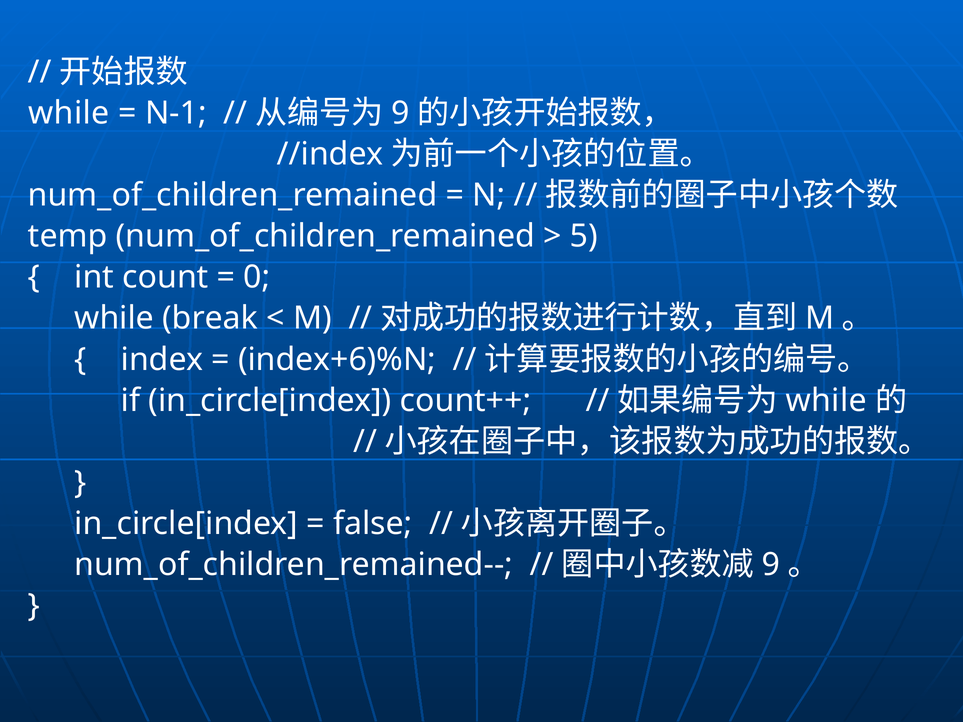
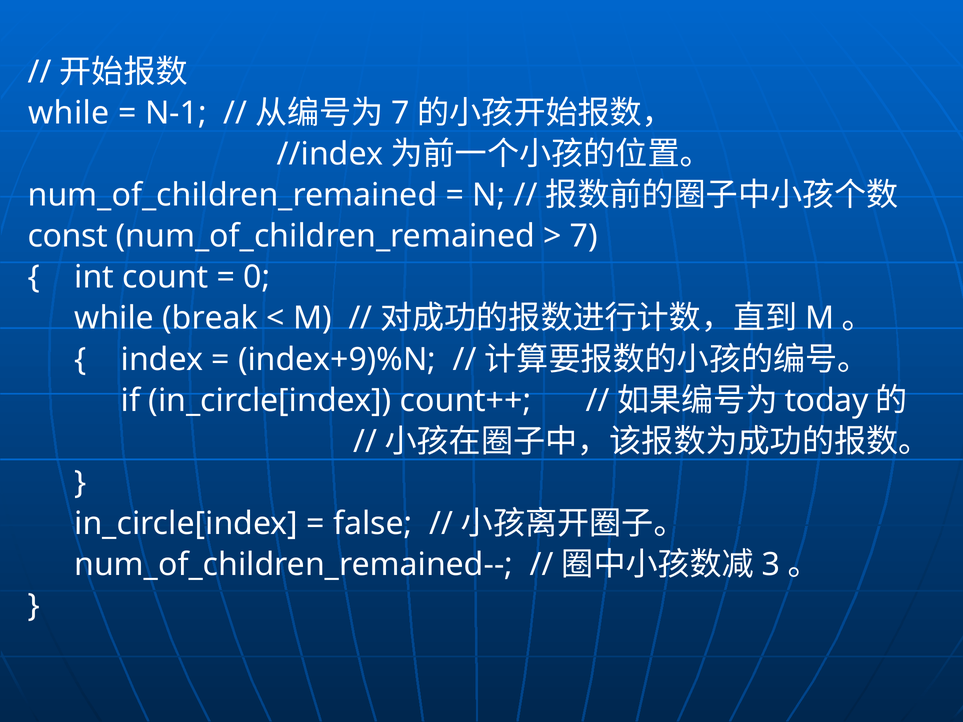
9: 9 -> 7 (400, 113)
temp: temp -> const (68, 236)
5: 5 -> 7 (584, 236)
index+6)%N: index+6)%N -> index+9)%N (337, 360)
while: while -> today (827, 401)
9: 9 -> 3 (771, 565)
